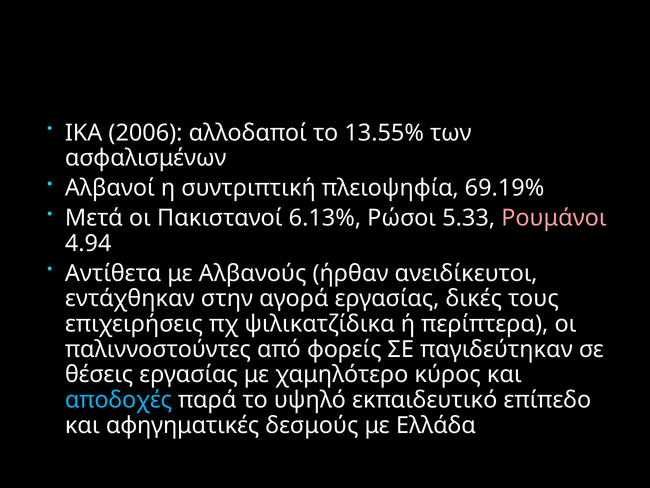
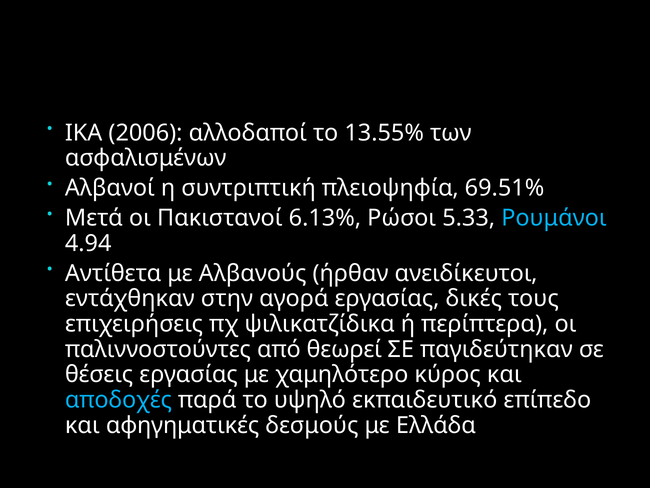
69.19%: 69.19% -> 69.51% (504, 188)
Ρουμάνοι colour: pink -> light blue (554, 218)
φορείς: φορείς -> θεωρεί (344, 349)
